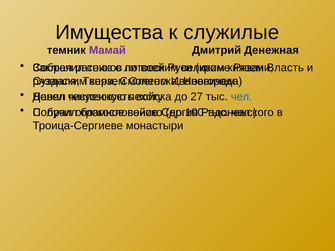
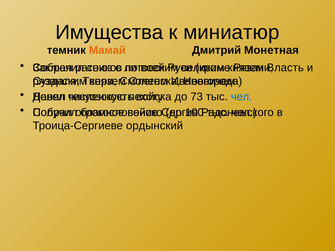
служилые: служилые -> миниатюр (231, 32)
Мамай colour: purple -> orange (107, 50)
Денежная: Денежная -> Монетная (271, 50)
27: 27 -> 73 (197, 97)
монастыри: монастыри -> ордынский (155, 126)
